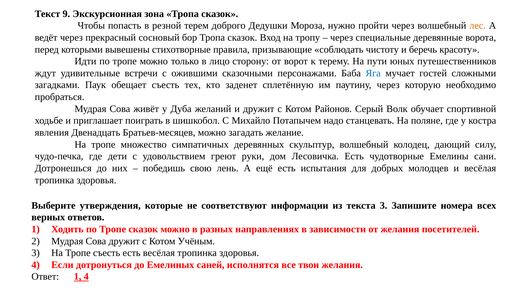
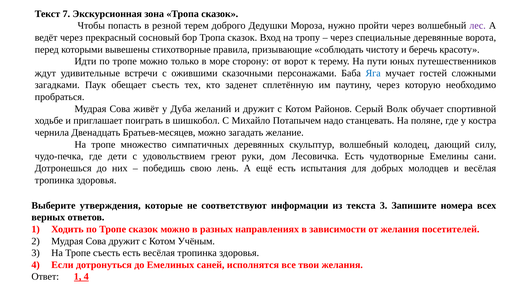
9: 9 -> 7 (66, 14)
лес colour: orange -> purple (478, 26)
лицо: лицо -> море (220, 61)
явления: явления -> чернила (52, 133)
